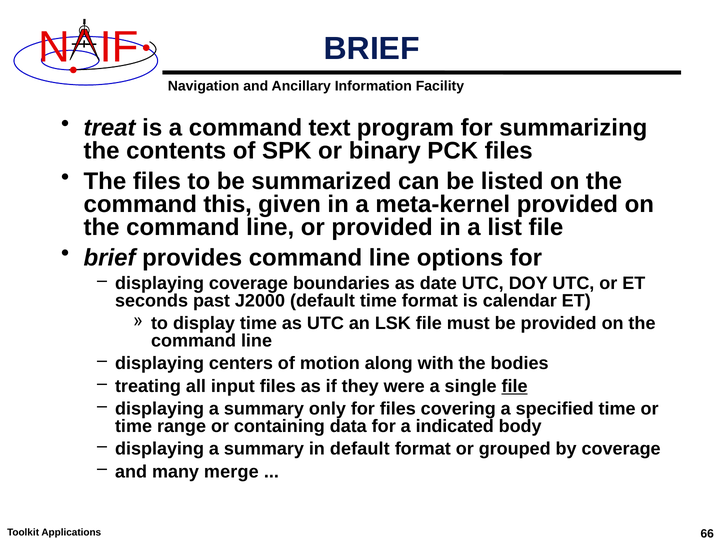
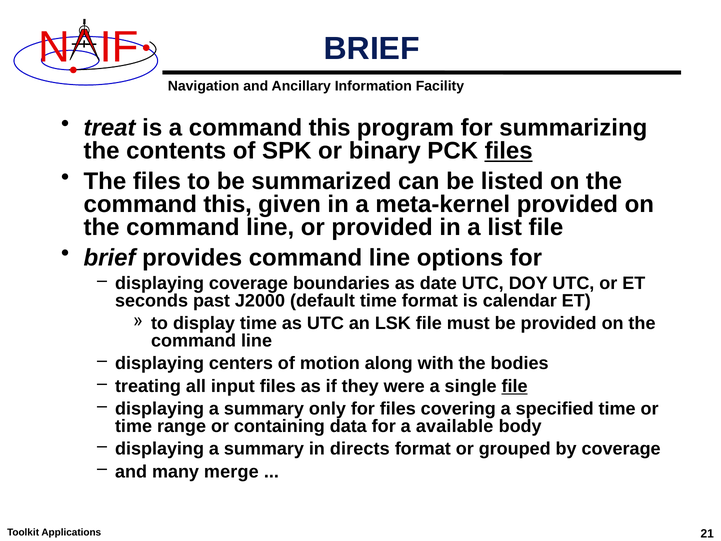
a command text: text -> this (330, 128)
files underline: none -> present (509, 151)
indicated: indicated -> available (455, 426)
in default: default -> directs (360, 449)
66: 66 -> 21 (707, 534)
